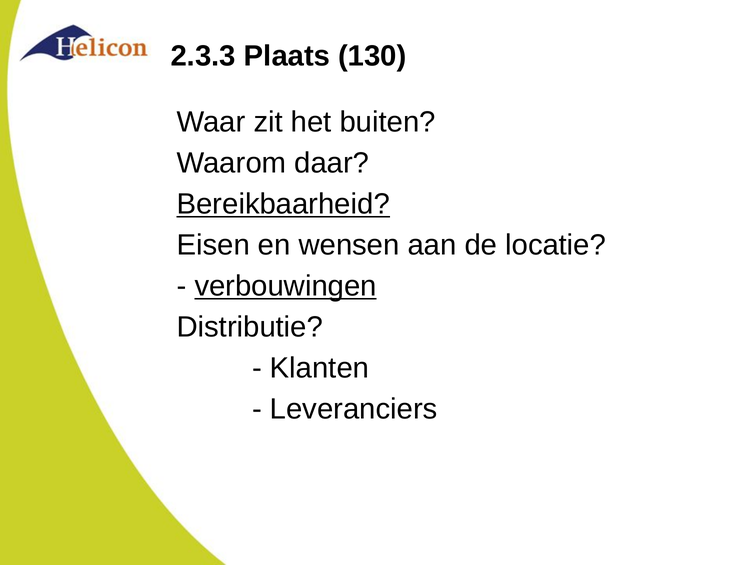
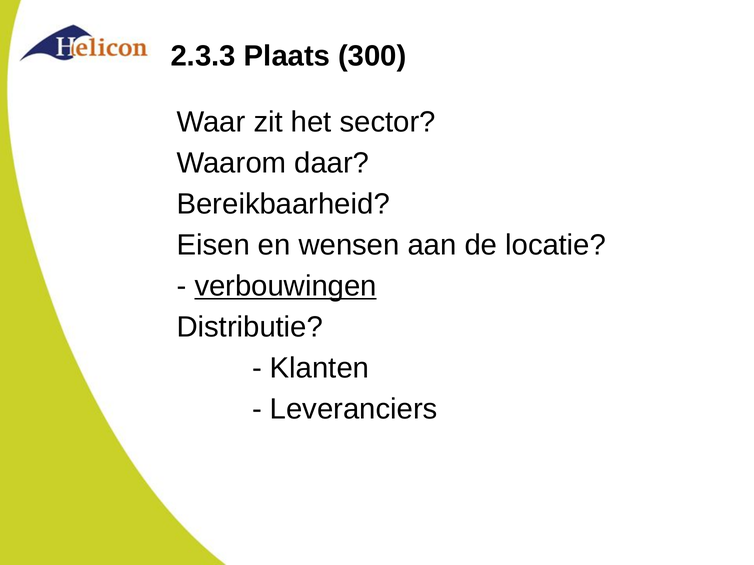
130: 130 -> 300 (372, 56)
buiten: buiten -> sector (388, 122)
Bereikbaarheid underline: present -> none (283, 204)
